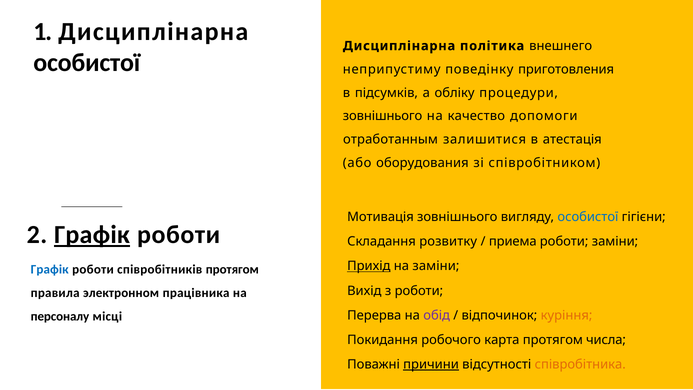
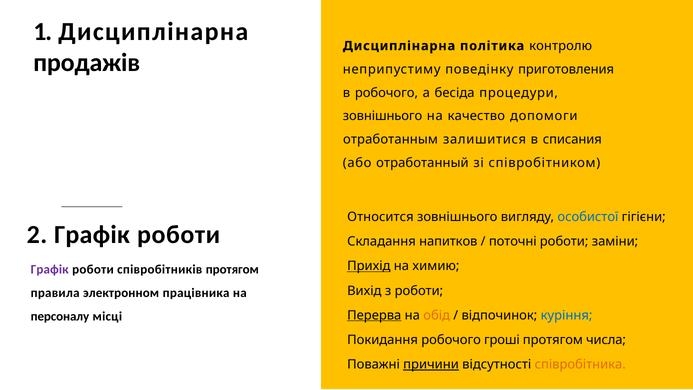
внешнего: внешнего -> контролю (561, 46)
особистої: особистої -> продажів (87, 63)
в підсумків: підсумків -> робочого (386, 93)
обліку: обліку -> бесіда (455, 93)
атестація: атестація -> списания (572, 139)
оборудования: оборудования -> отработанный (422, 163)
Мотивація: Мотивація -> Относится (380, 217)
Графік underline: present -> none (92, 235)
розвитку: розвитку -> напитков (448, 242)
приема: приема -> поточні (513, 242)
на заміни: заміни -> химию (436, 266)
Графік colour: blue -> purple (50, 269)
Перерва underline: none -> present (374, 315)
обід colour: purple -> orange (437, 315)
куріння colour: orange -> blue (567, 315)
карта: карта -> гроші (502, 340)
